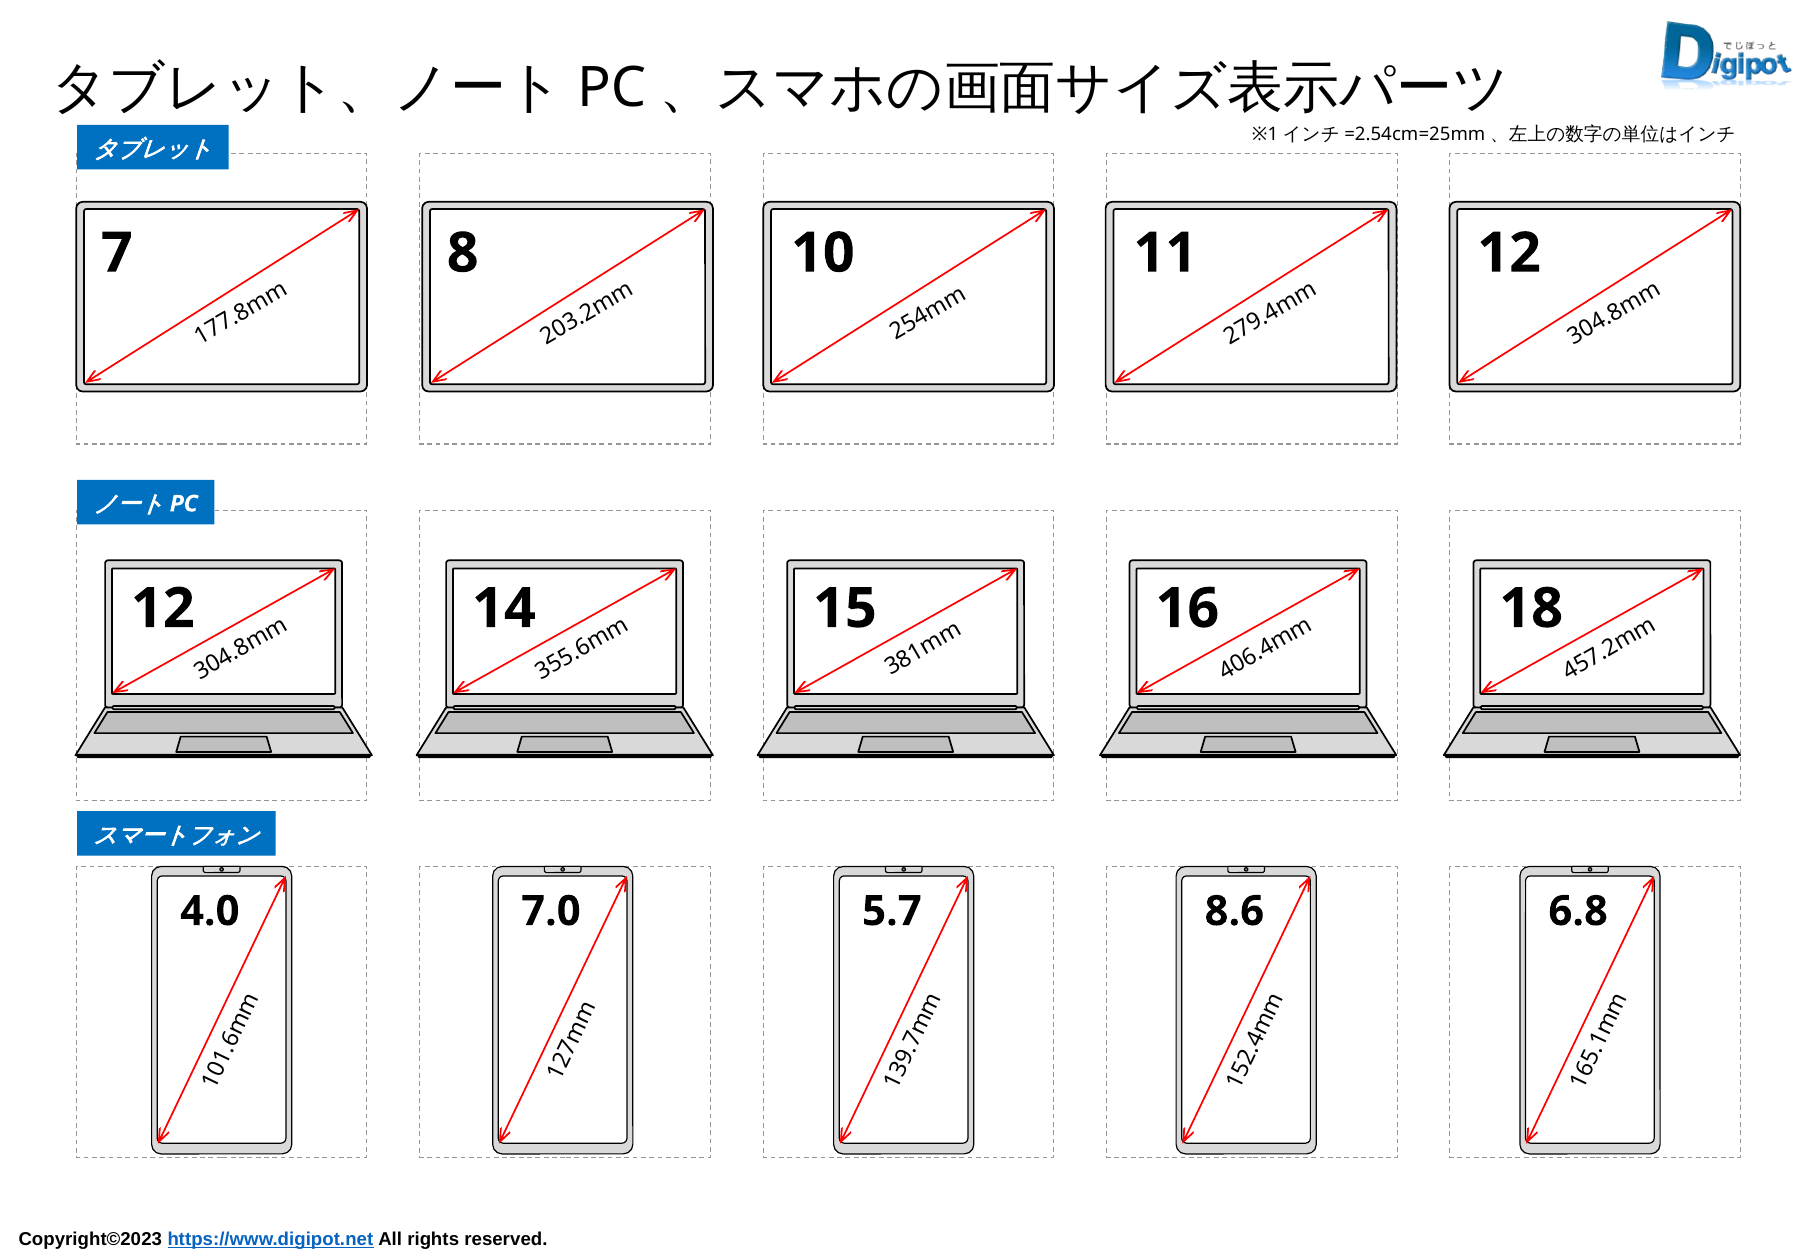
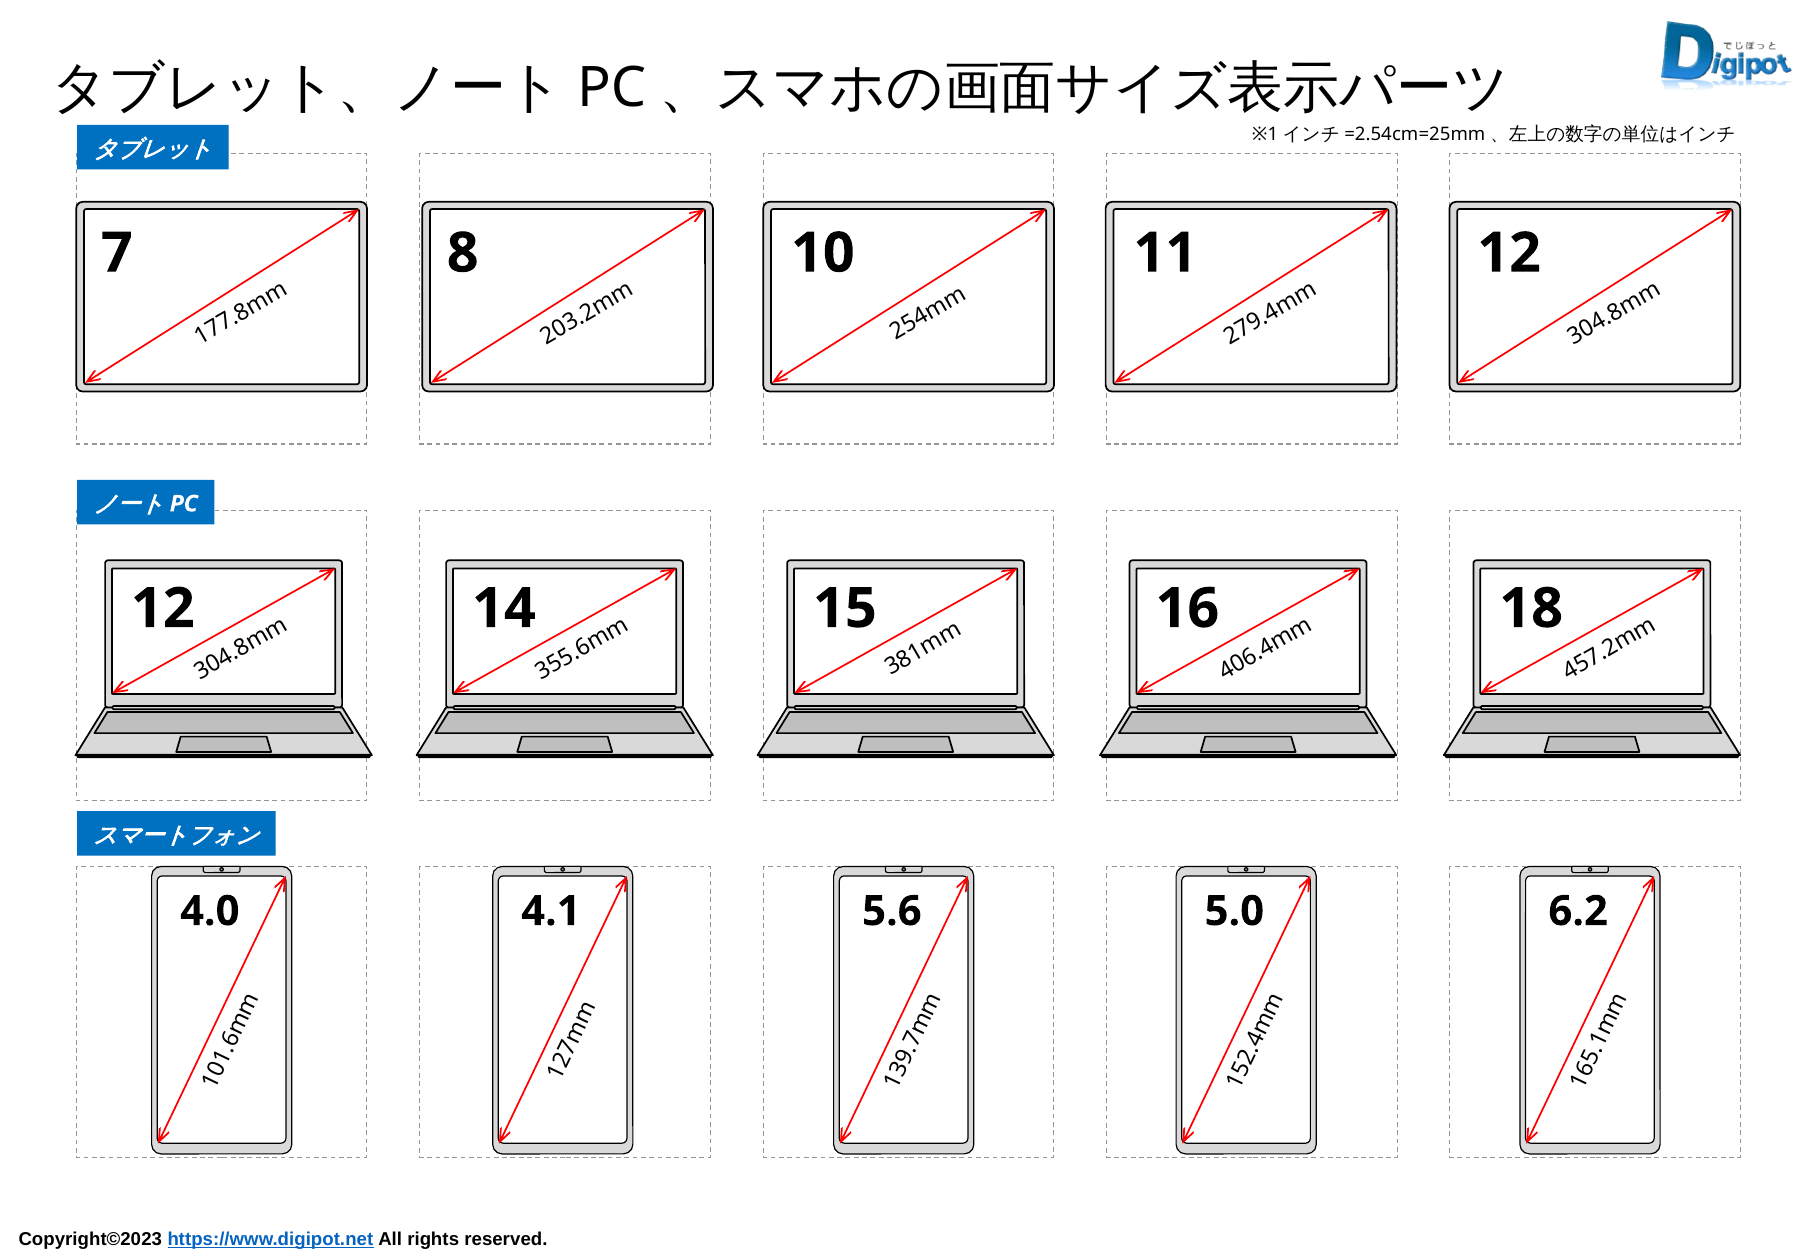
7.0: 7.0 -> 4.1 (551, 911)
5.7: 5.7 -> 5.6 (892, 911)
8.6: 8.6 -> 5.0 (1234, 911)
6.8: 6.8 -> 6.2 (1578, 911)
